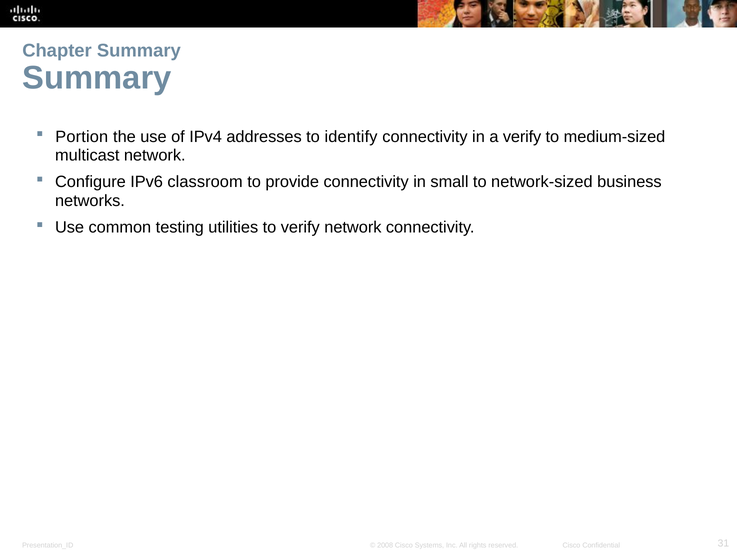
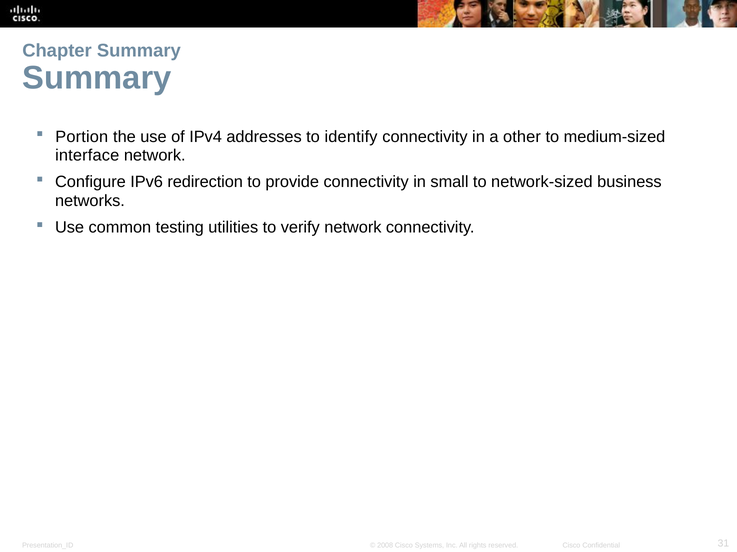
a verify: verify -> other (522, 137)
multicast: multicast -> interface (87, 155)
classroom: classroom -> redirection (205, 182)
